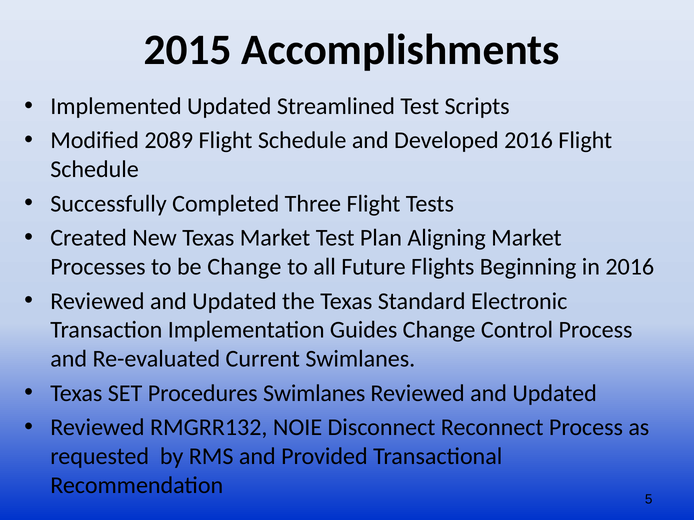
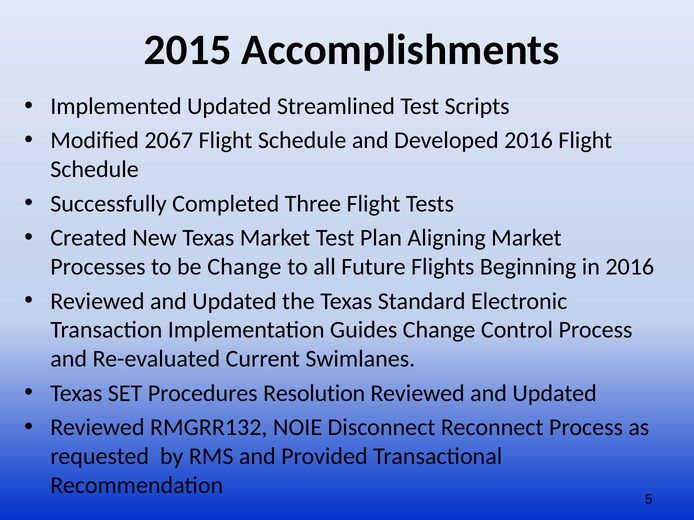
2089: 2089 -> 2067 (169, 141)
Procedures Swimlanes: Swimlanes -> Resolution (314, 394)
